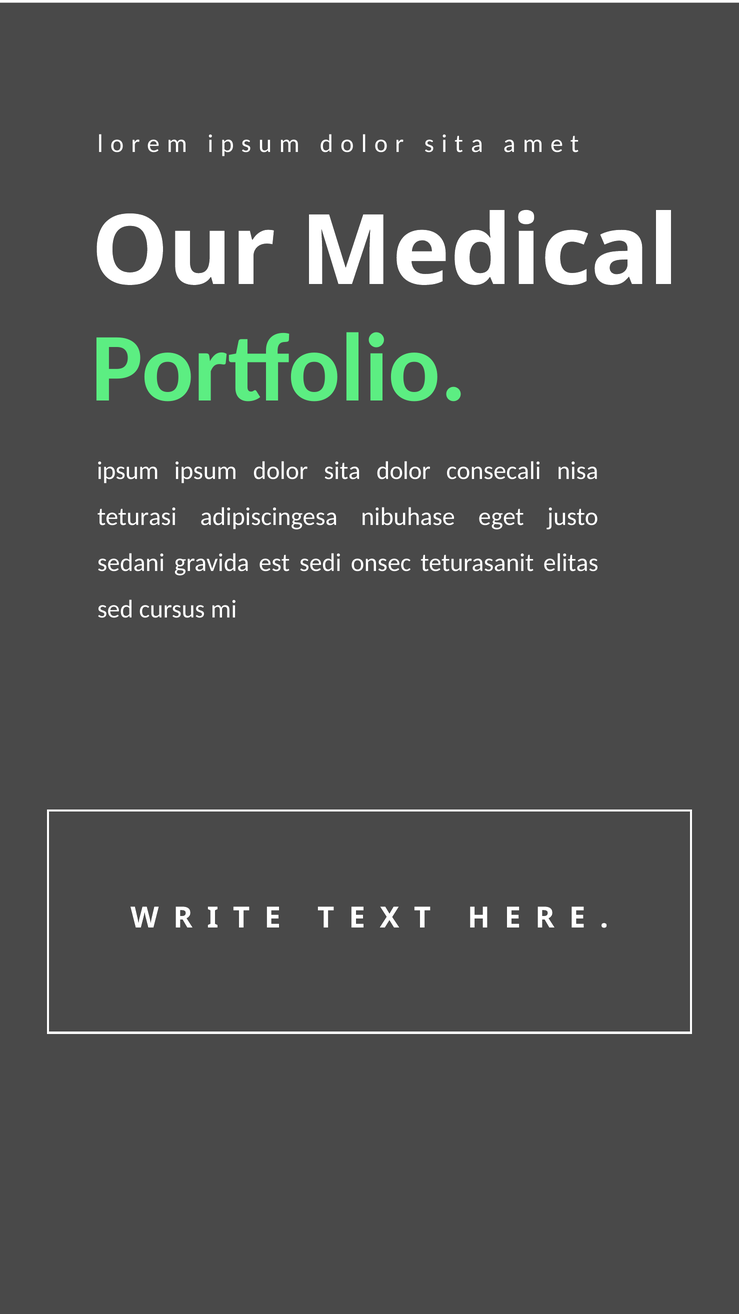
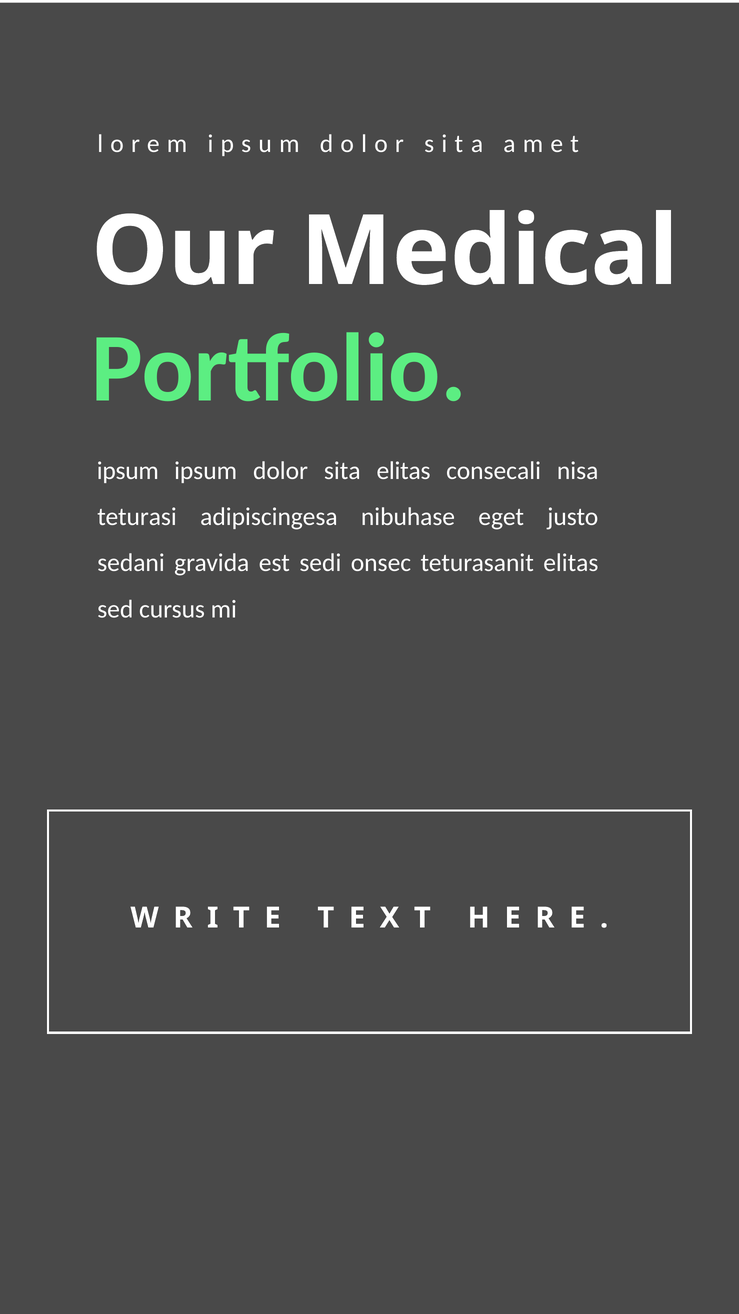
sita dolor: dolor -> elitas (404, 471)
